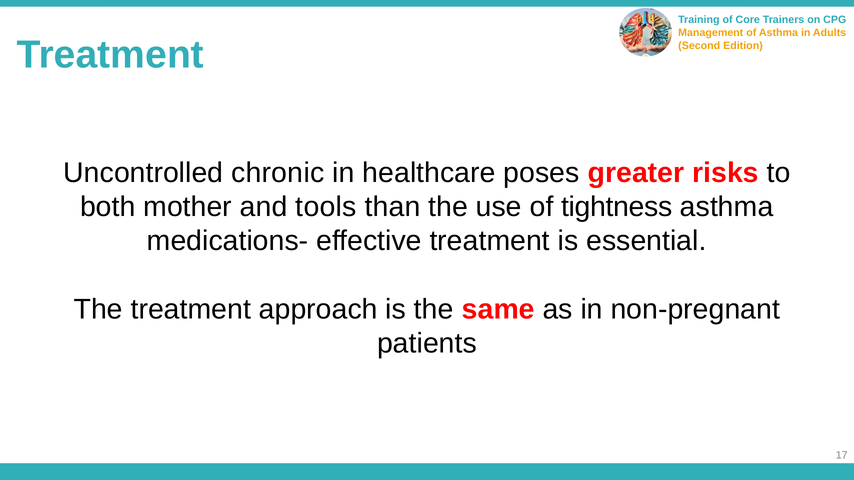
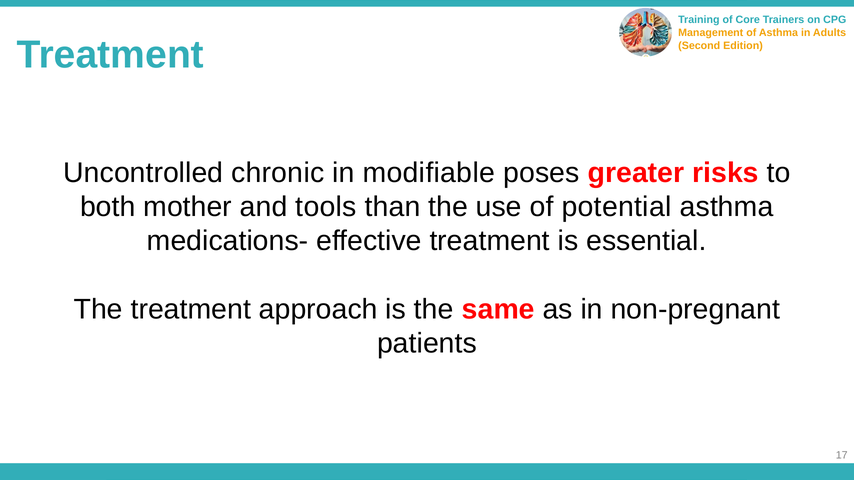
healthcare: healthcare -> modifiable (429, 173)
tightness: tightness -> potential (617, 207)
